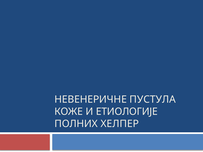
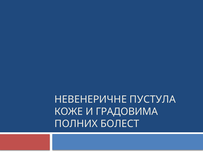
ЕТИОЛОГИЈЕ: ЕТИОЛОГИЈЕ -> ГРАДОВИМА (127, 112)
ХЕЛПЕР: ХЕЛПЕР -> БОЛЕСТ (120, 124)
